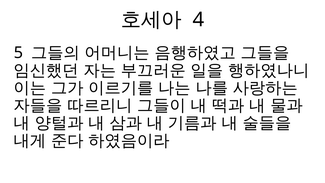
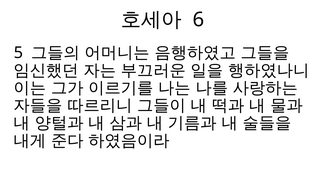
4: 4 -> 6 (198, 20)
